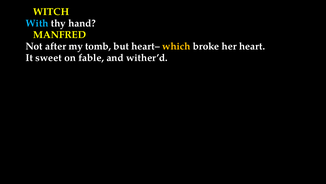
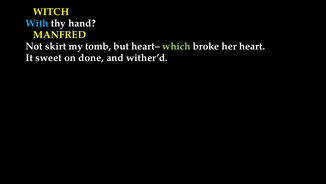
after: after -> skirt (56, 46)
which colour: yellow -> light green (176, 46)
fable: fable -> done (91, 58)
